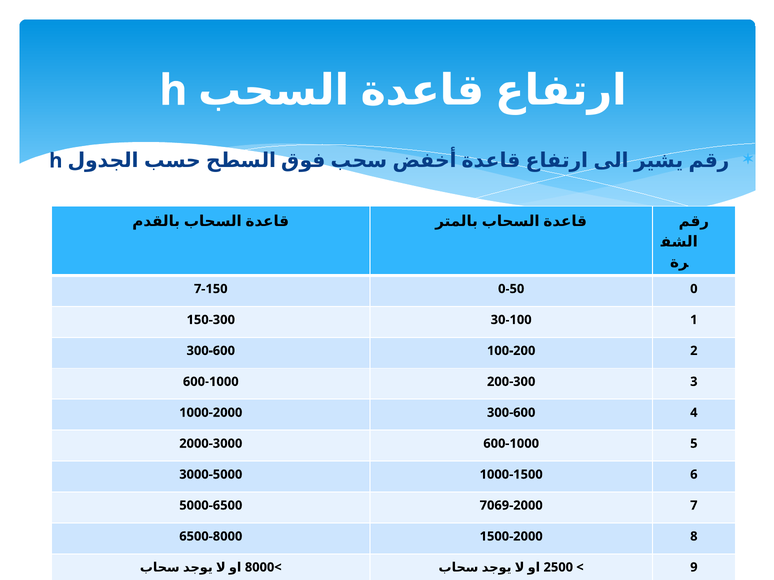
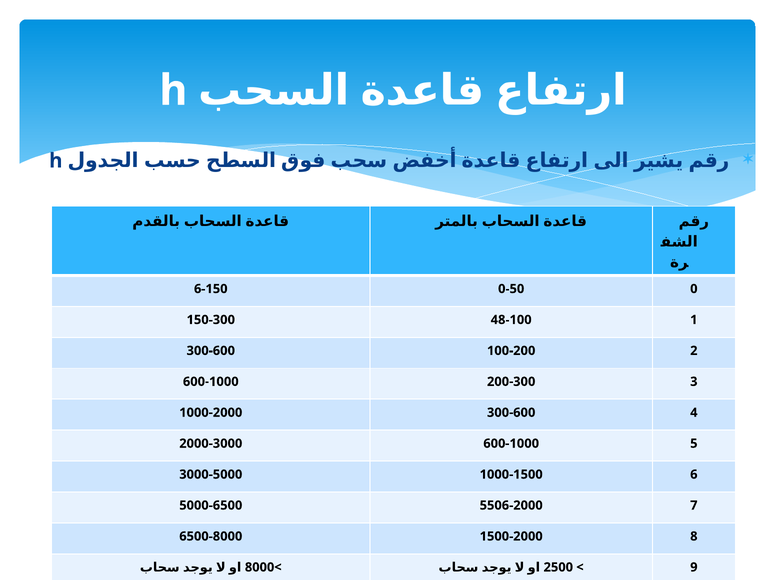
7-150: 7-150 -> 6-150 (211, 289)
30-100: 30-100 -> 48-100 (511, 320)
7069-2000: 7069-2000 -> 5506-2000 (511, 506)
